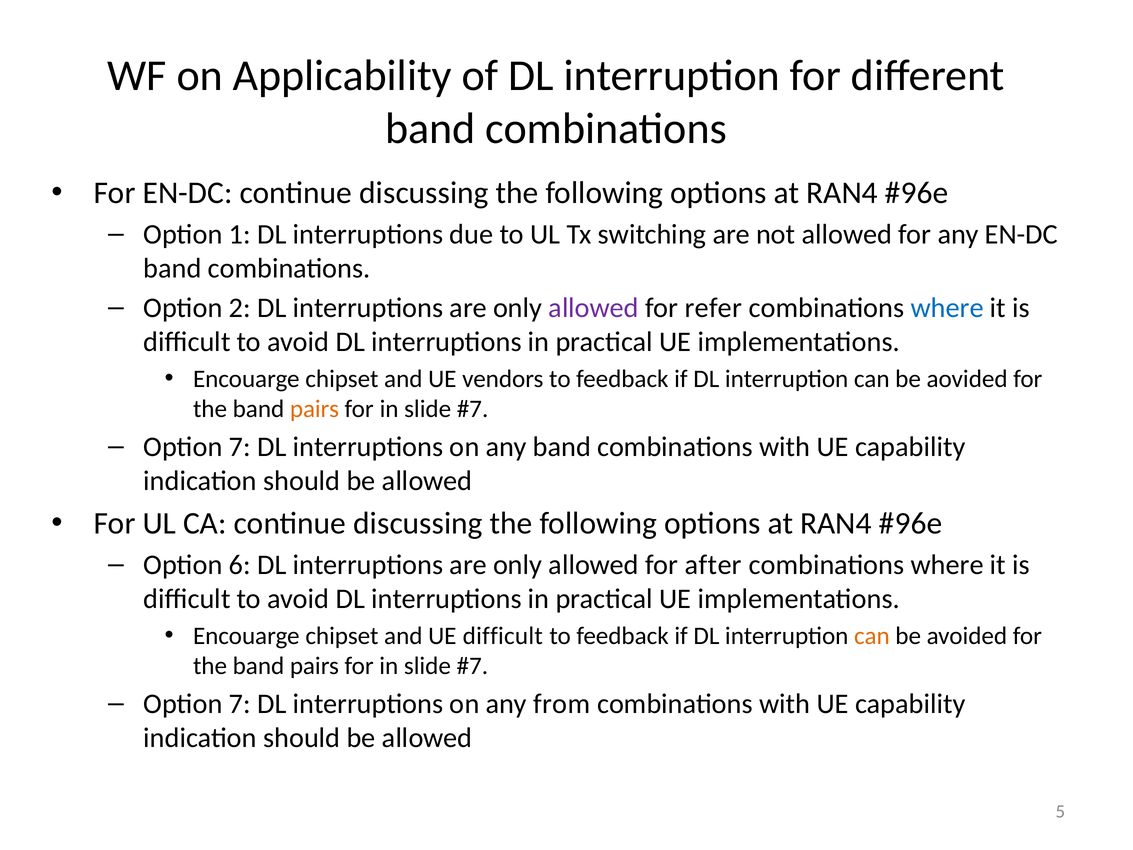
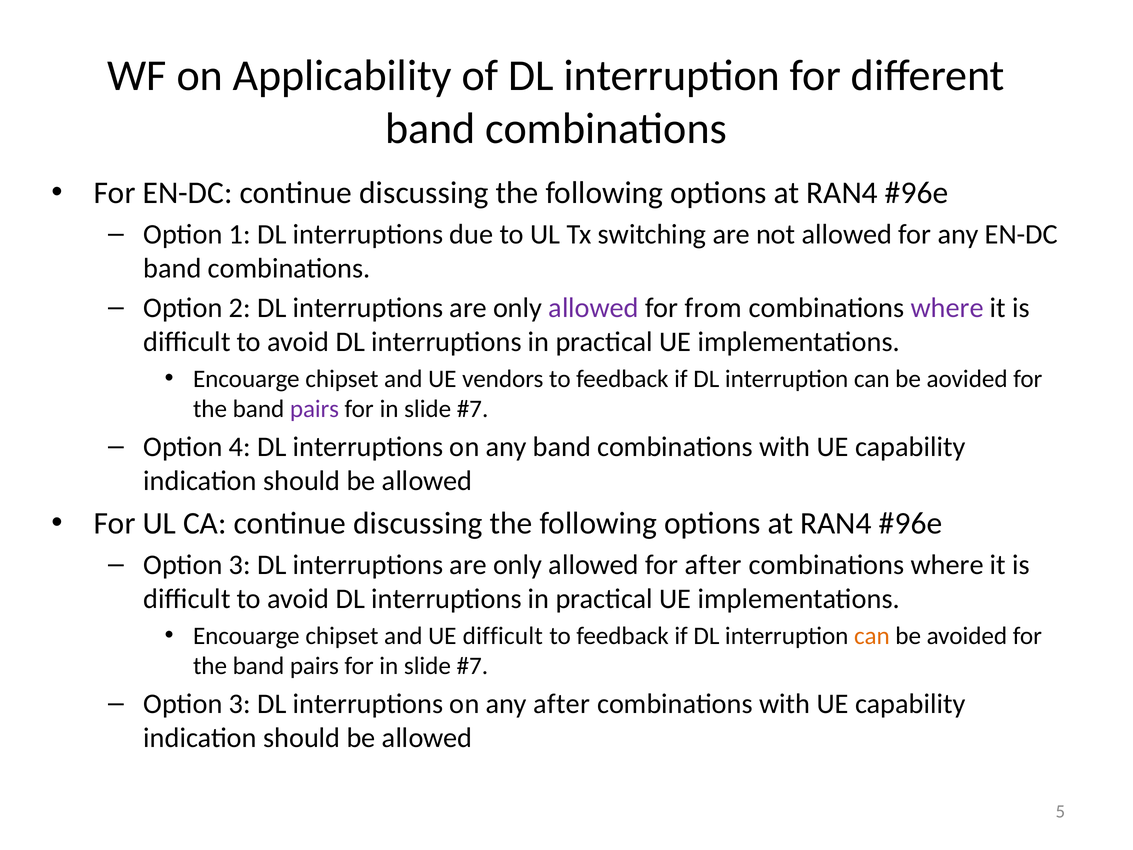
refer: refer -> from (713, 308)
where colour: blue -> purple (947, 308)
pairs colour: orange -> purple (314, 409)
7: 7 -> 4 (240, 447)
6: 6 -> 3 (240, 565)
7: 7 -> 3 (240, 704)
any from: from -> after (562, 704)
